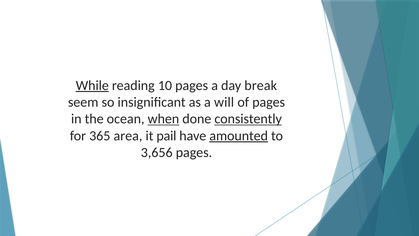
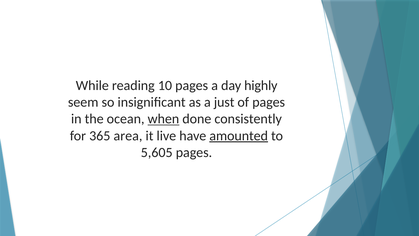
While underline: present -> none (92, 85)
break: break -> highly (261, 85)
will: will -> just (224, 102)
consistently underline: present -> none (248, 119)
pail: pail -> live (166, 136)
3,656: 3,656 -> 5,605 (157, 152)
